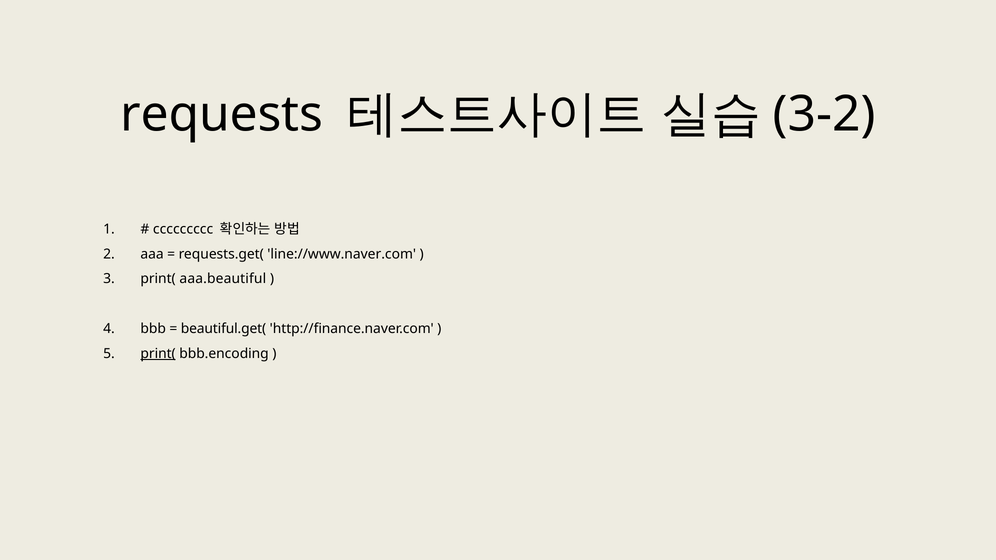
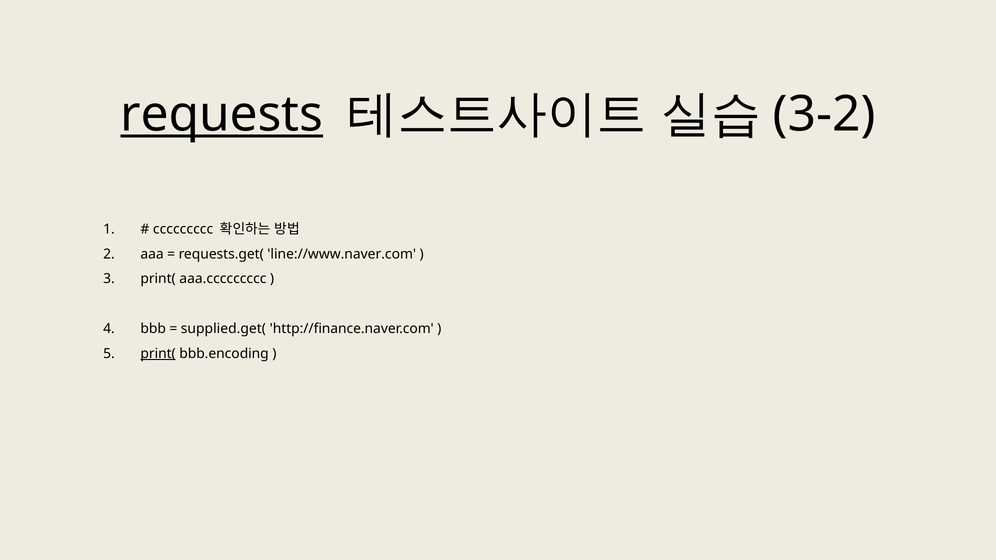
requests underline: none -> present (222, 115)
aaa.beautiful: aaa.beautiful -> aaa.ccccccccc (223, 279)
beautiful.get(: beautiful.get( -> supplied.get( (223, 329)
